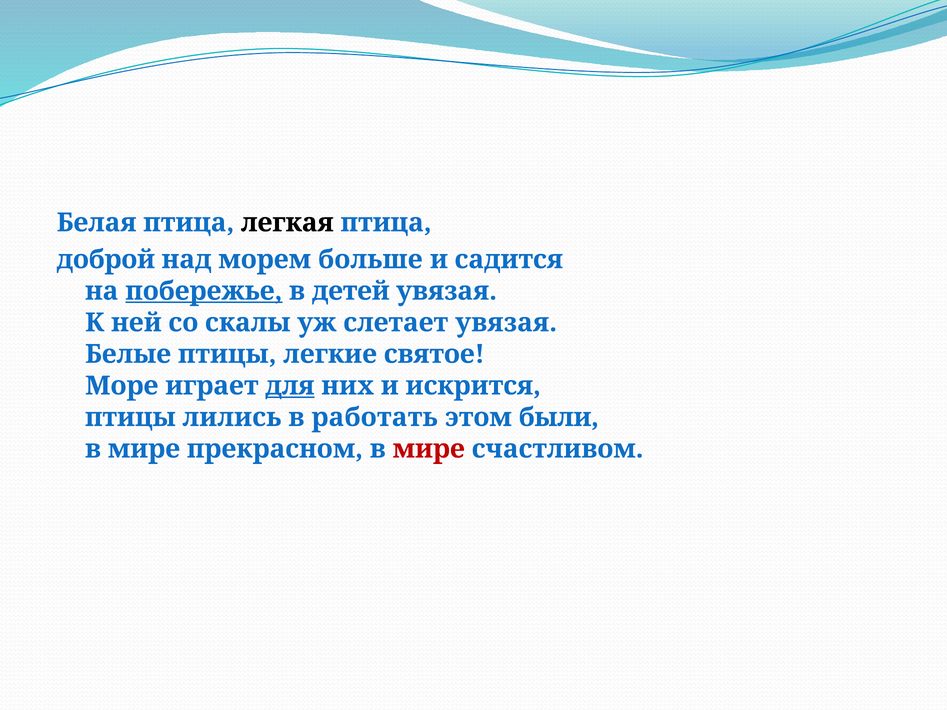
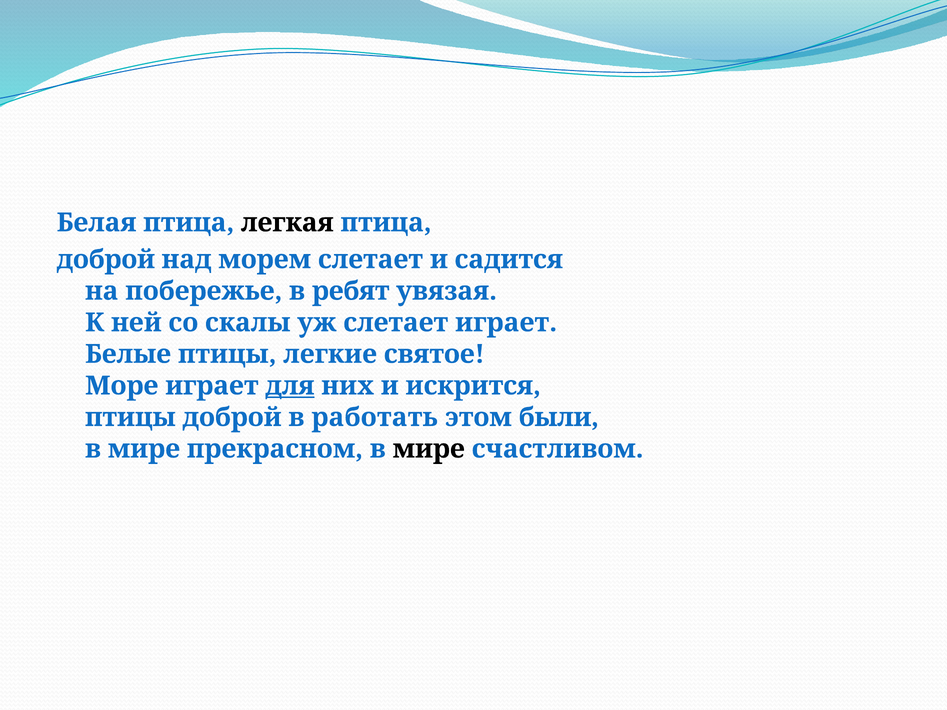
морем больше: больше -> слетает (370, 260)
побережье underline: present -> none (204, 291)
детей: детей -> ребят (351, 291)
слетает увязая: увязая -> играет (506, 323)
птицы лились: лились -> доброй (232, 417)
мире colour: red -> black (429, 449)
